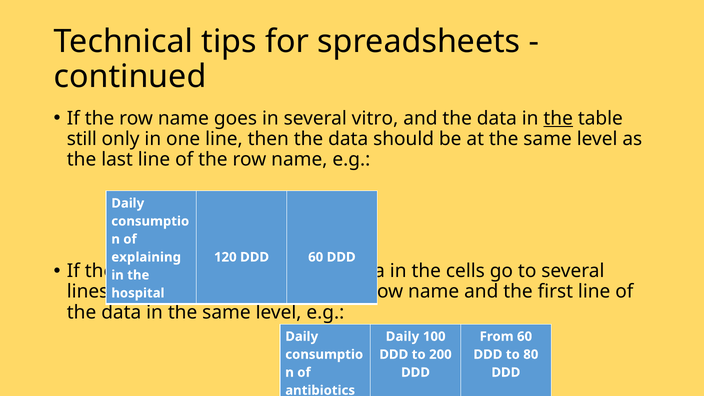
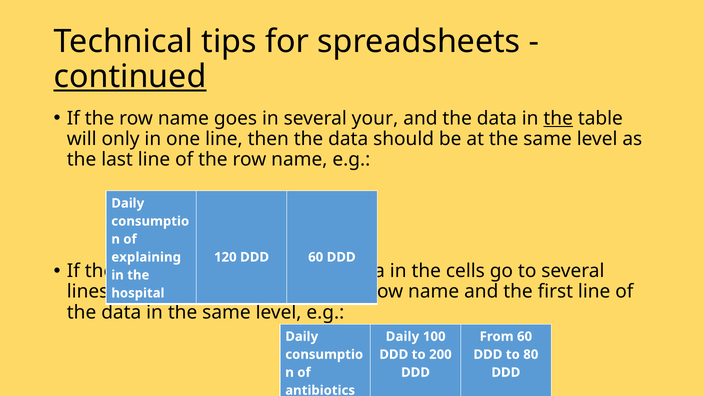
continued underline: none -> present (130, 77)
vitro: vitro -> your (375, 118)
still: still -> will (82, 139)
